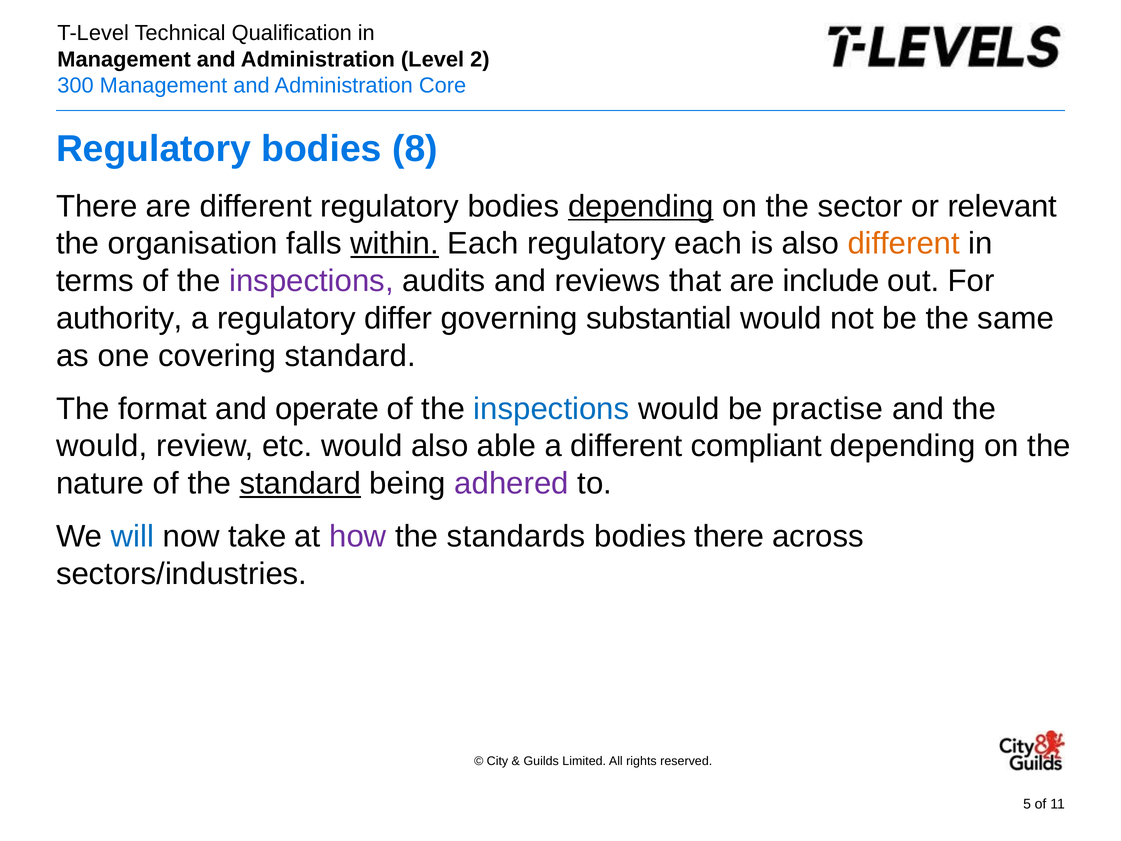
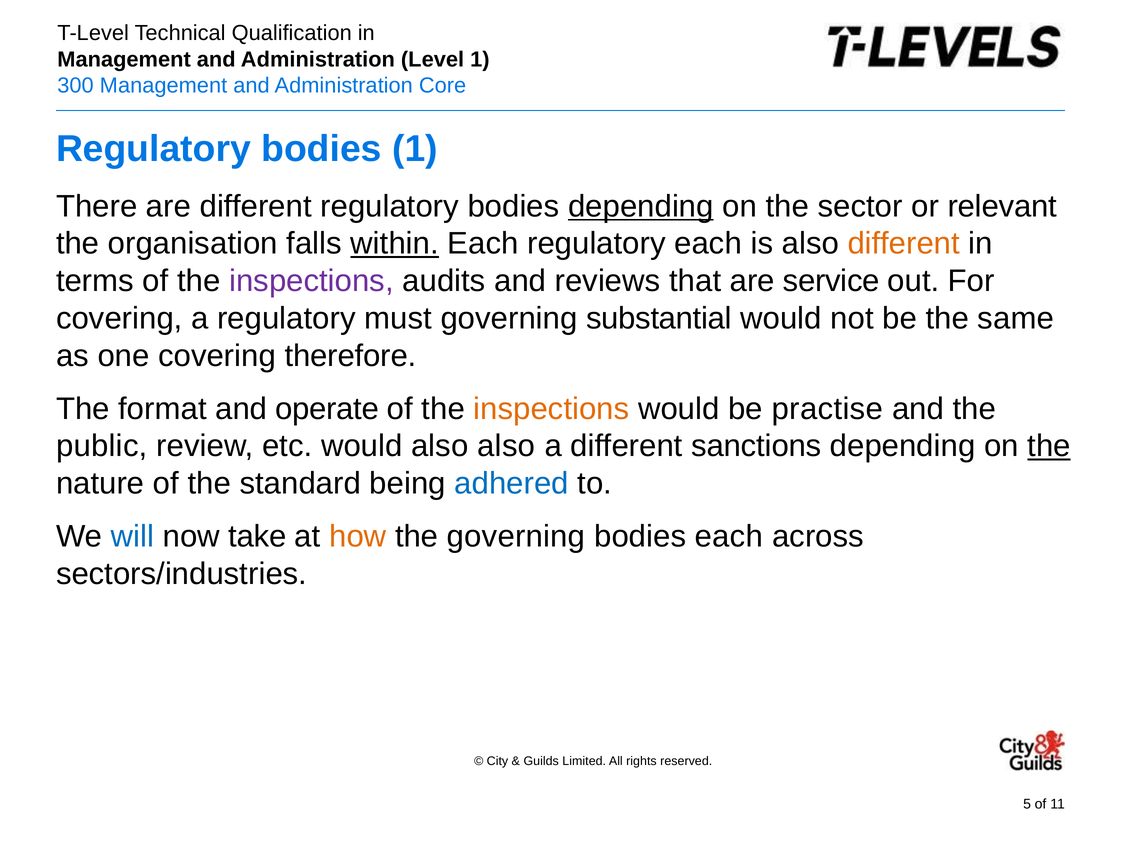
2: 2 -> 1 (480, 59)
bodies 8: 8 -> 1 (415, 149)
include: include -> service (831, 281)
authority: authority -> covering (119, 318)
differ: differ -> must (398, 318)
covering standard: standard -> therefore (351, 356)
inspections colour: blue -> orange (551, 409)
would: would -> public (102, 446)
also able: able -> also (506, 446)
compliant: compliant -> sanctions (756, 446)
the underline: none -> present (1049, 446)
standard underline: present -> none (300, 483)
adhered colour: purple -> blue (512, 483)
how colour: purple -> orange (358, 536)
the standards: standards -> governing (516, 536)
bodies there: there -> each (729, 536)
